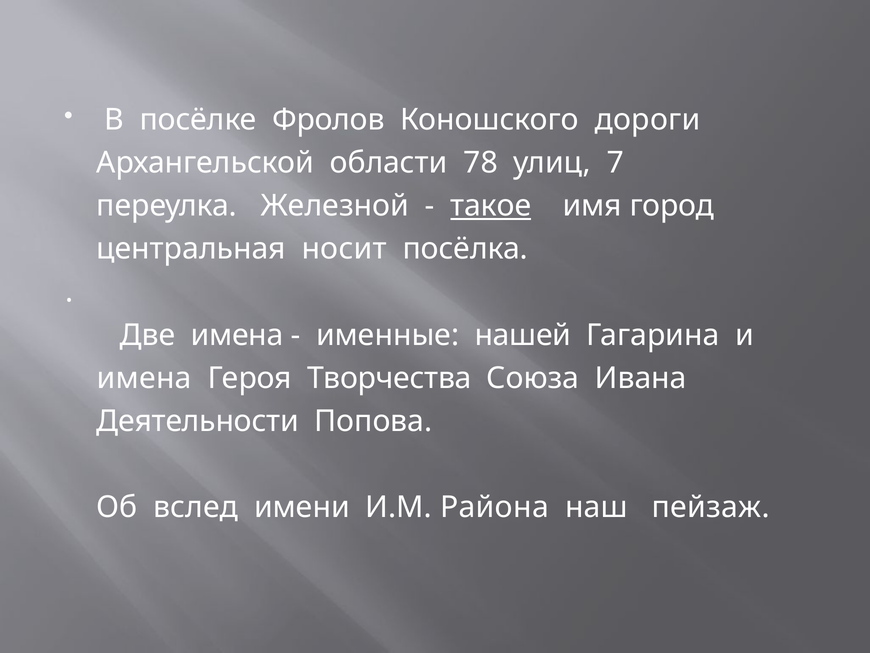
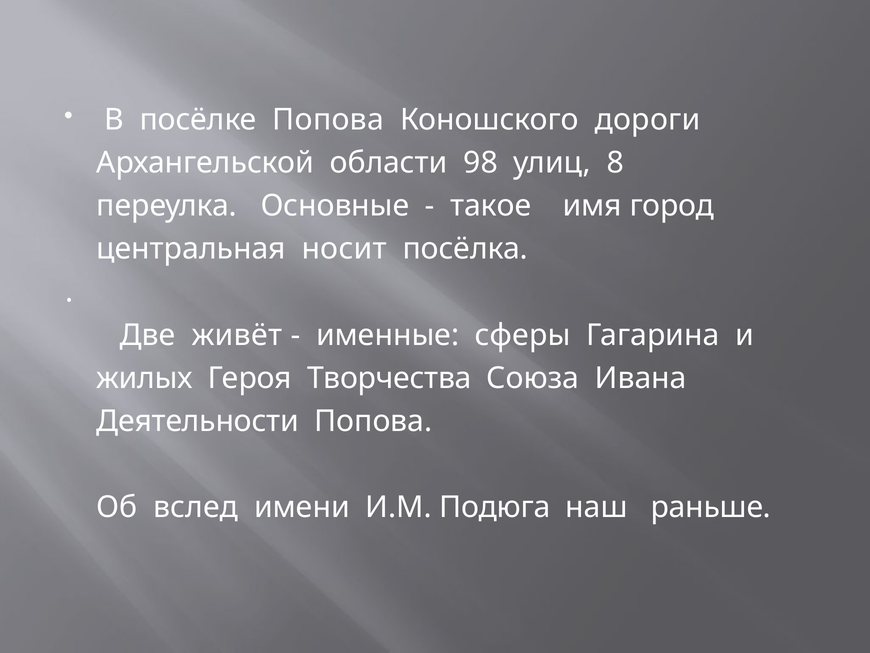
посёлке Фролов: Фролов -> Попова (328, 120)
78: 78 -> 98 (481, 163)
7: 7 -> 8 (615, 163)
Железной: Железной -> Основные (335, 206)
такое underline: present -> none (491, 206)
Две имена: имена -> живёт (237, 335)
нашей: нашей -> сферы (523, 335)
имена: имена -> жилых (144, 378)
Района: Района -> Подюга (495, 507)
пейзаж: пейзаж -> раньше (711, 507)
